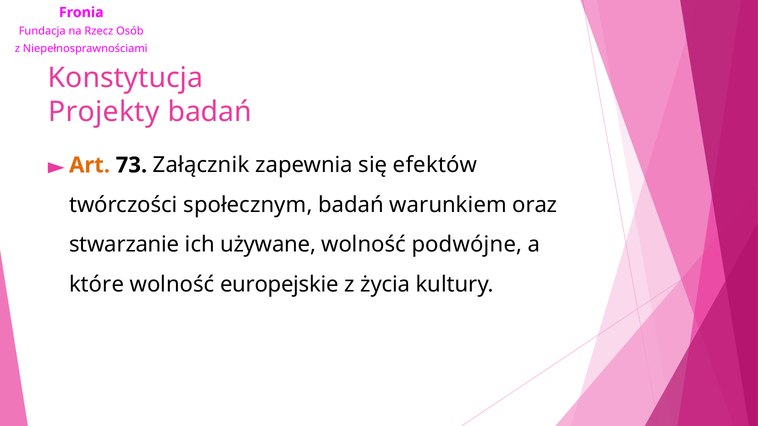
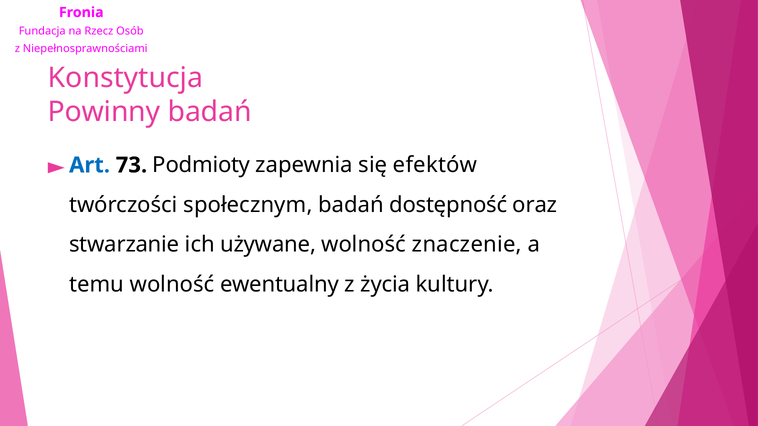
Projekty: Projekty -> Powinny (104, 112)
Art colour: orange -> blue (90, 165)
Załącznik: Załącznik -> Podmioty (201, 165)
warunkiem: warunkiem -> dostępność (448, 205)
podwójne: podwójne -> znaczenie (467, 245)
które: które -> temu (97, 285)
europejskie: europejskie -> ewentualny (279, 285)
